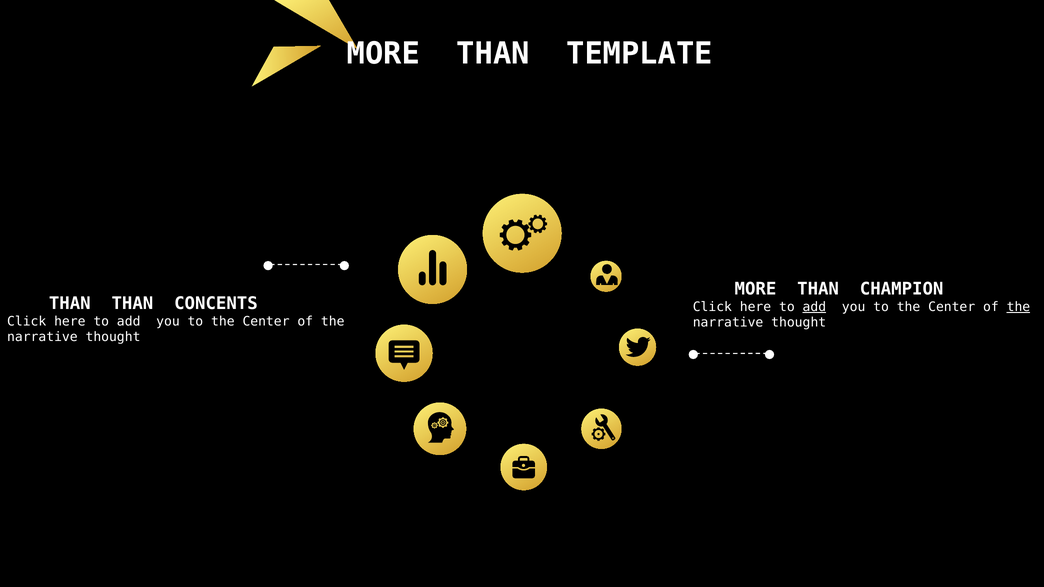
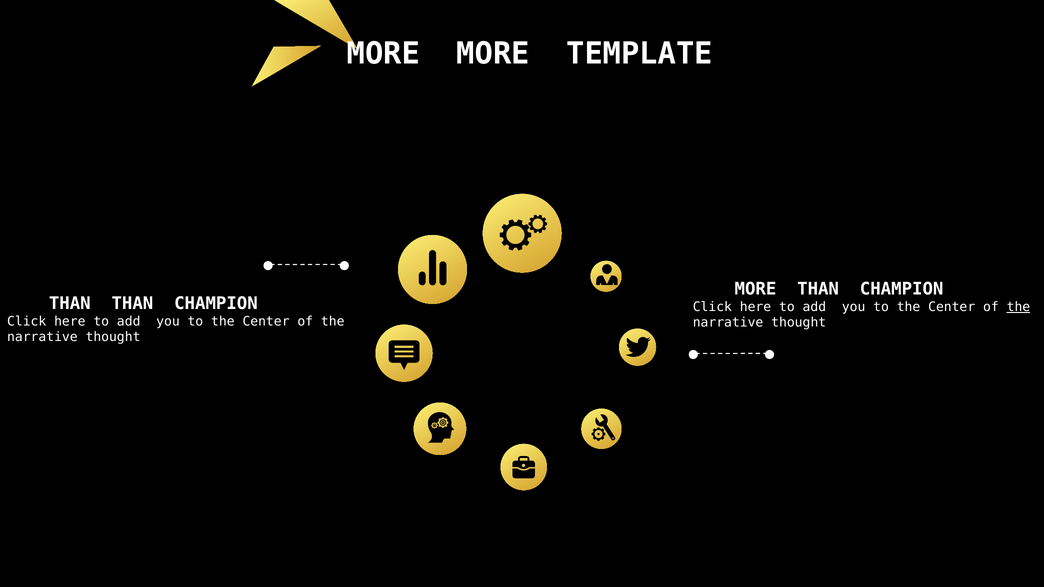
THAN: THAN -> MORE (493, 54)
CONCENTS: CONCENTS -> CHAMPION (216, 304)
add underline: present -> none (814, 307)
